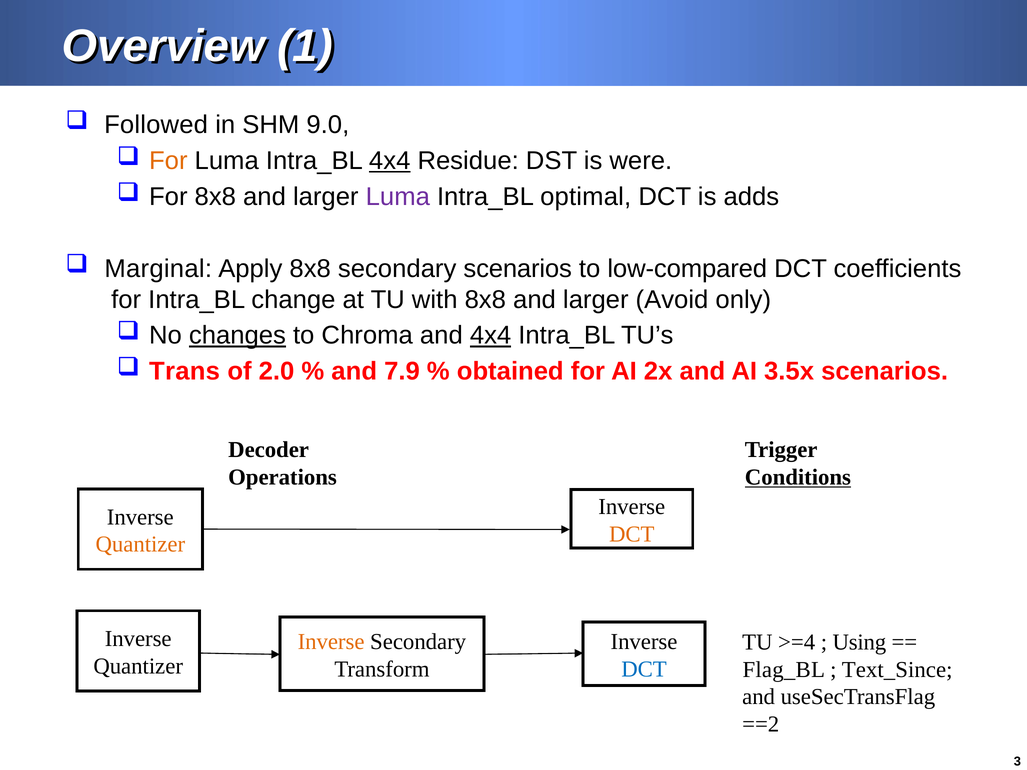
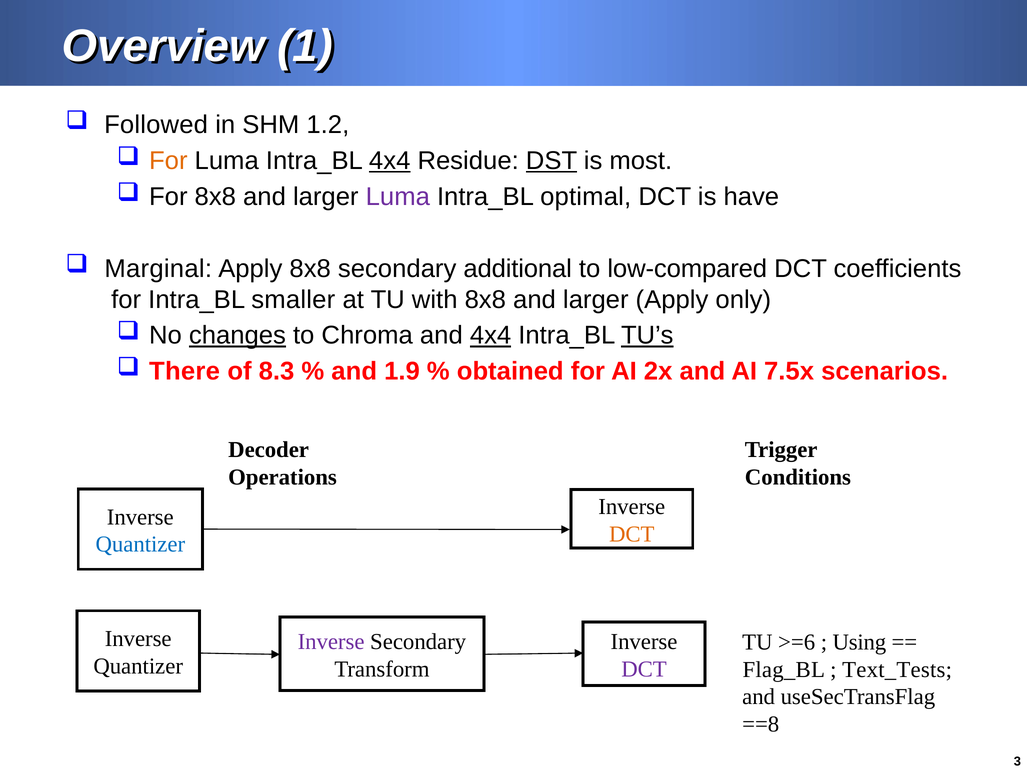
9.0: 9.0 -> 1.2 (328, 125)
DST underline: none -> present (551, 161)
were: were -> most (641, 161)
adds: adds -> have (751, 197)
secondary scenarios: scenarios -> additional (518, 269)
change: change -> smaller (293, 300)
larger Avoid: Avoid -> Apply (672, 300)
TU’s underline: none -> present (647, 336)
Trans: Trans -> There (185, 372)
2.0: 2.0 -> 8.3 (277, 372)
7.9: 7.9 -> 1.9 (402, 372)
3.5x: 3.5x -> 7.5x (789, 372)
Conditions underline: present -> none (798, 477)
Quantizer colour: orange -> blue (140, 545)
Inverse colour: orange -> purple (331, 642)
>=4: >=4 -> >=6 (797, 642)
DCT colour: blue -> purple (644, 669)
Text_Since: Text_Since -> Text_Tests (897, 670)
==2: ==2 -> ==8 (761, 725)
